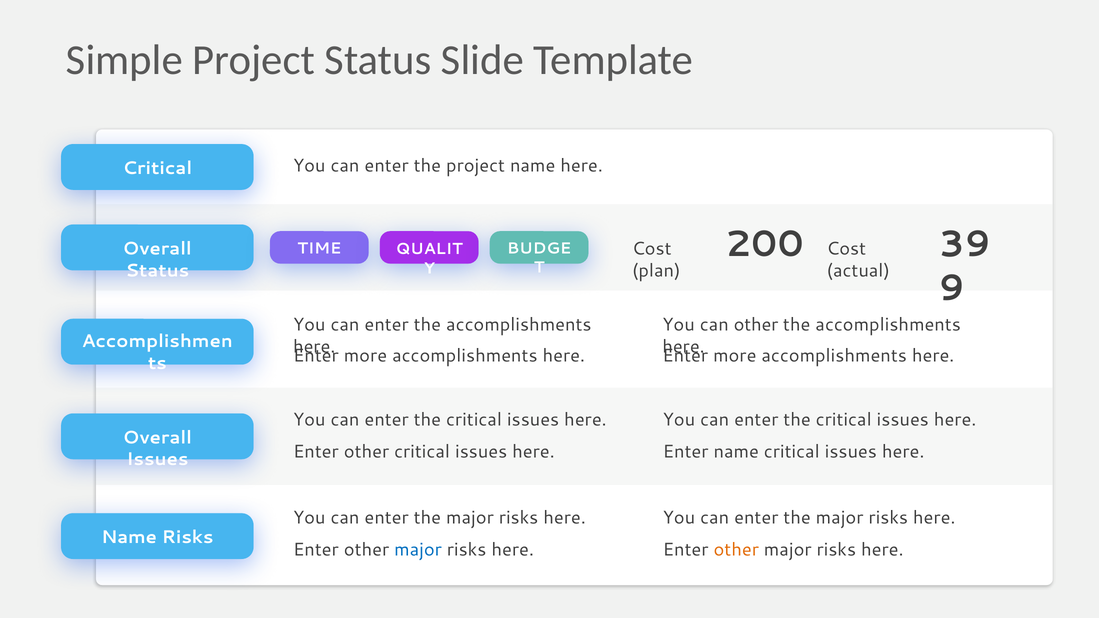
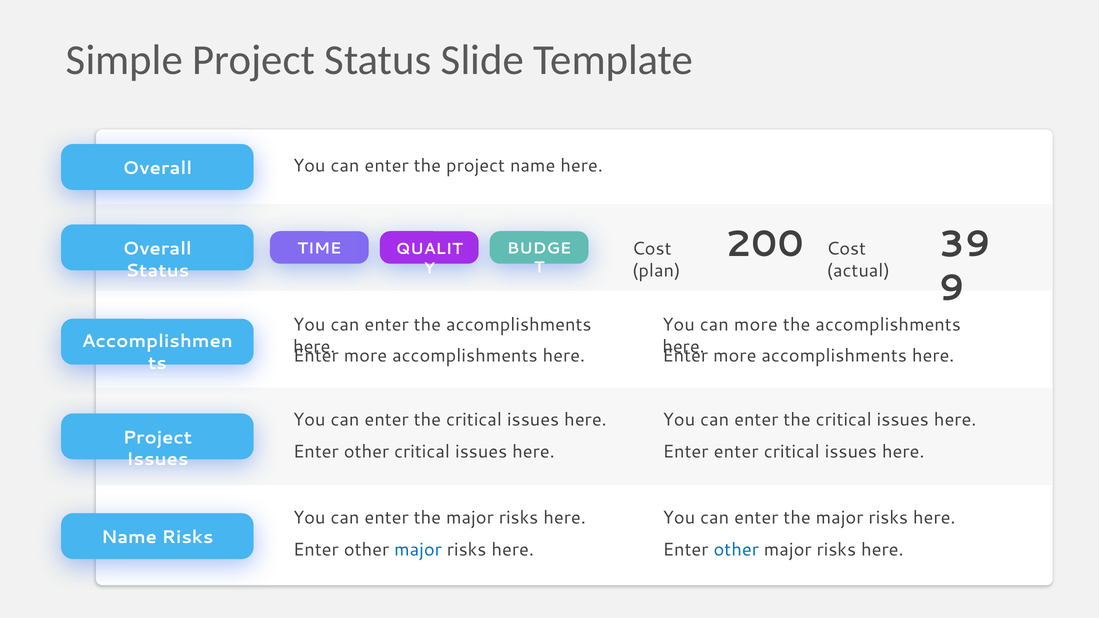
Critical: Critical -> Overall (157, 168)
can other: other -> more (756, 325)
Overall: Overall -> Project (157, 438)
Enter name: name -> enter (736, 452)
other colour: orange -> blue (736, 550)
